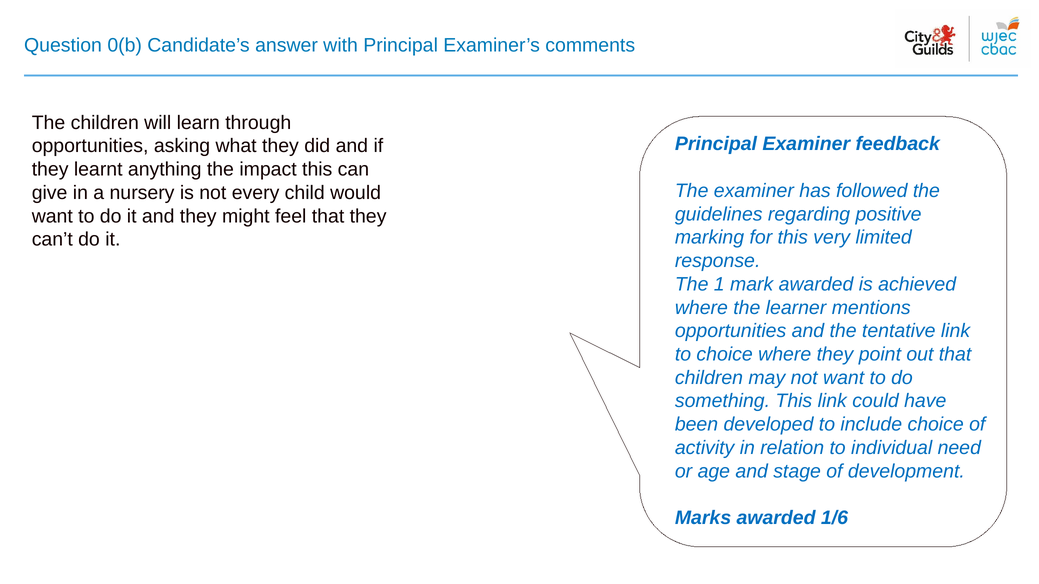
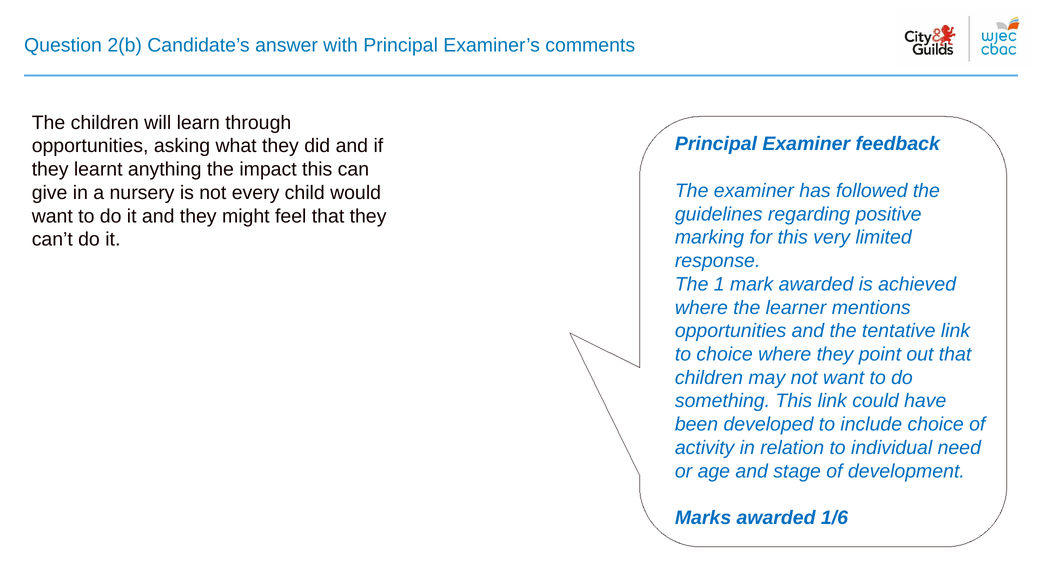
0(b: 0(b -> 2(b (125, 45)
